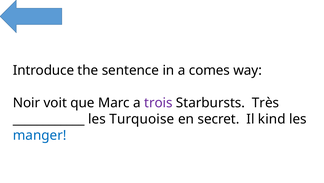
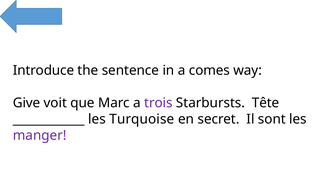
Noir: Noir -> Give (27, 102)
Très: Très -> Tête (266, 102)
kind: kind -> sont (272, 119)
manger colour: blue -> purple (40, 135)
